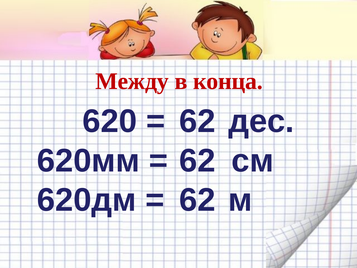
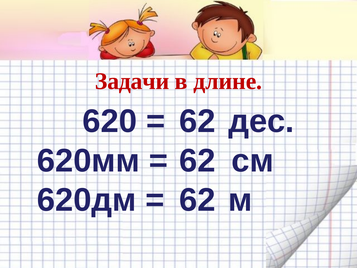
Между: Между -> Задачи (132, 81)
конца: конца -> длине (228, 81)
